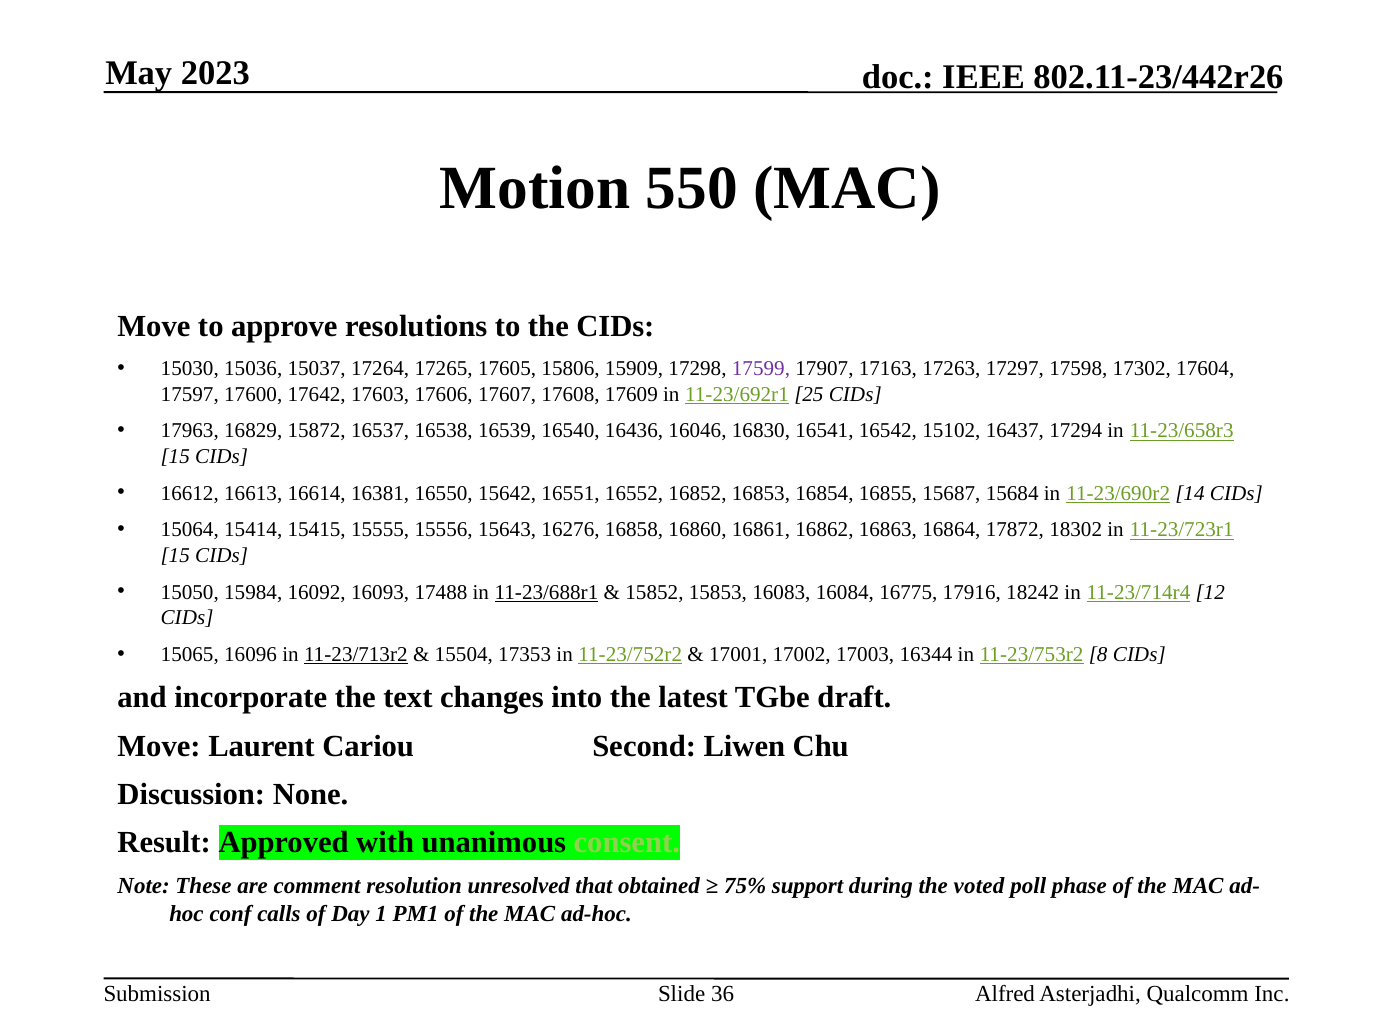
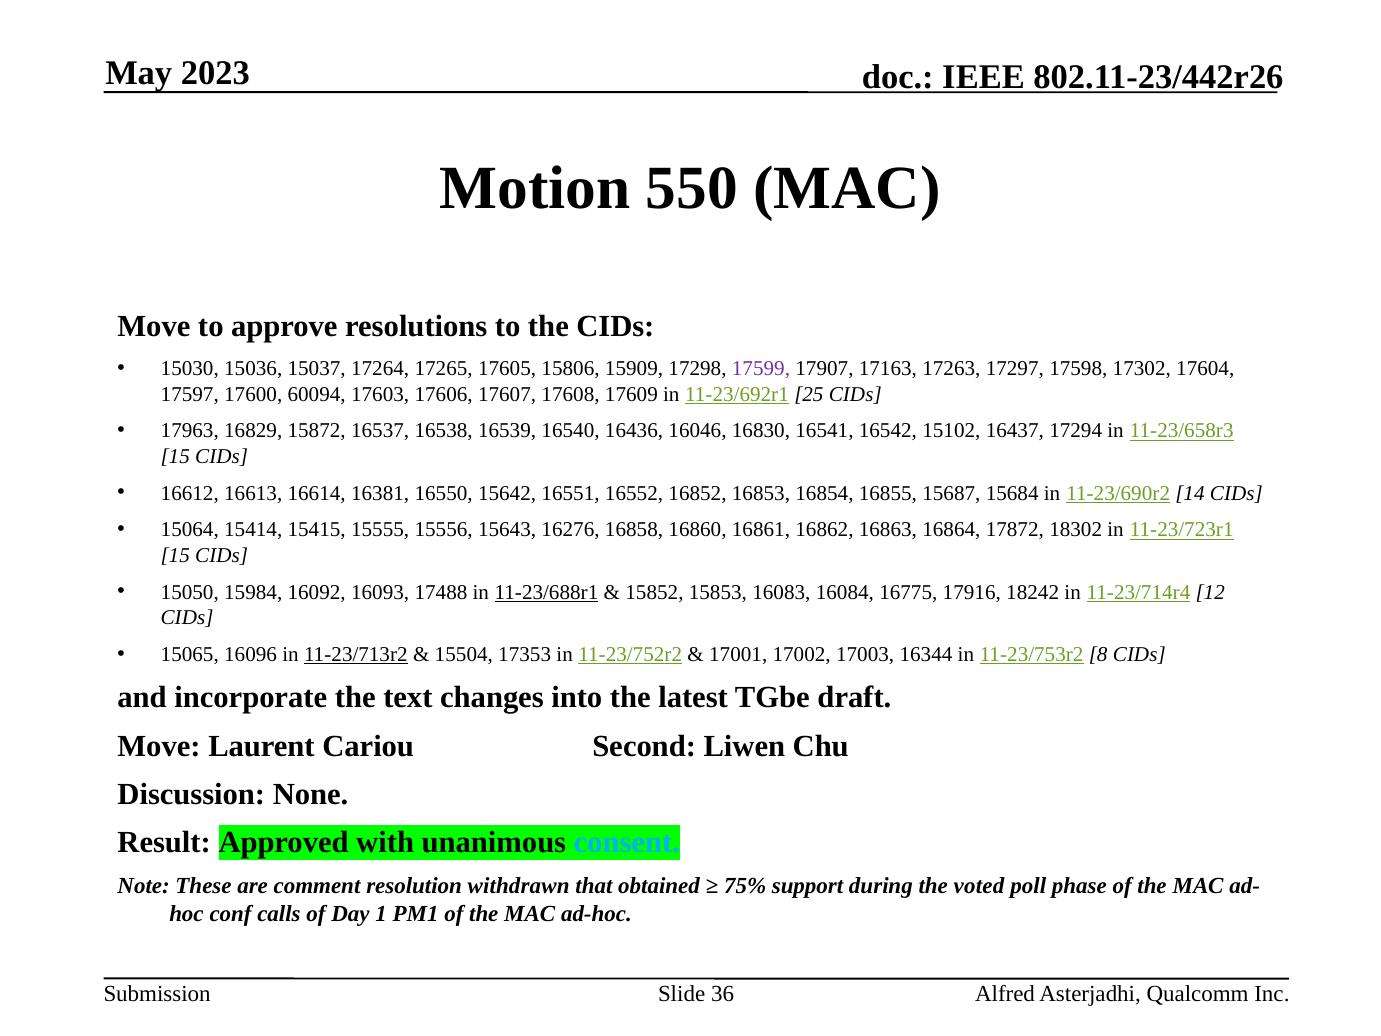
17642: 17642 -> 60094 (317, 394)
consent colour: light green -> light blue (627, 843)
unresolved: unresolved -> withdrawn (519, 886)
